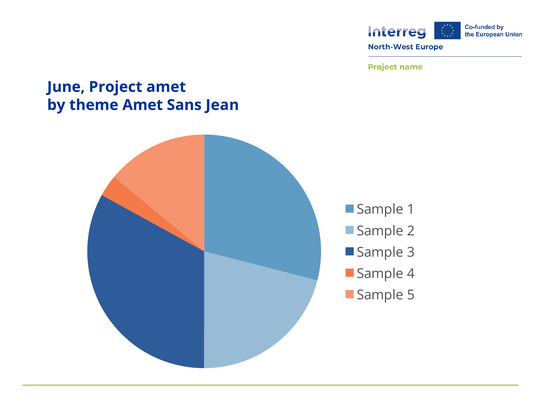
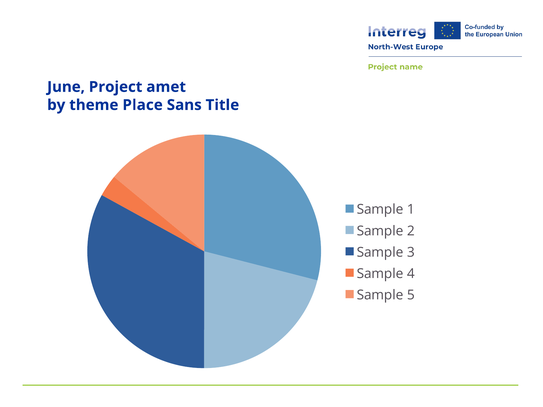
theme Amet: Amet -> Place (143, 105)
Jean: Jean -> Title (222, 105)
